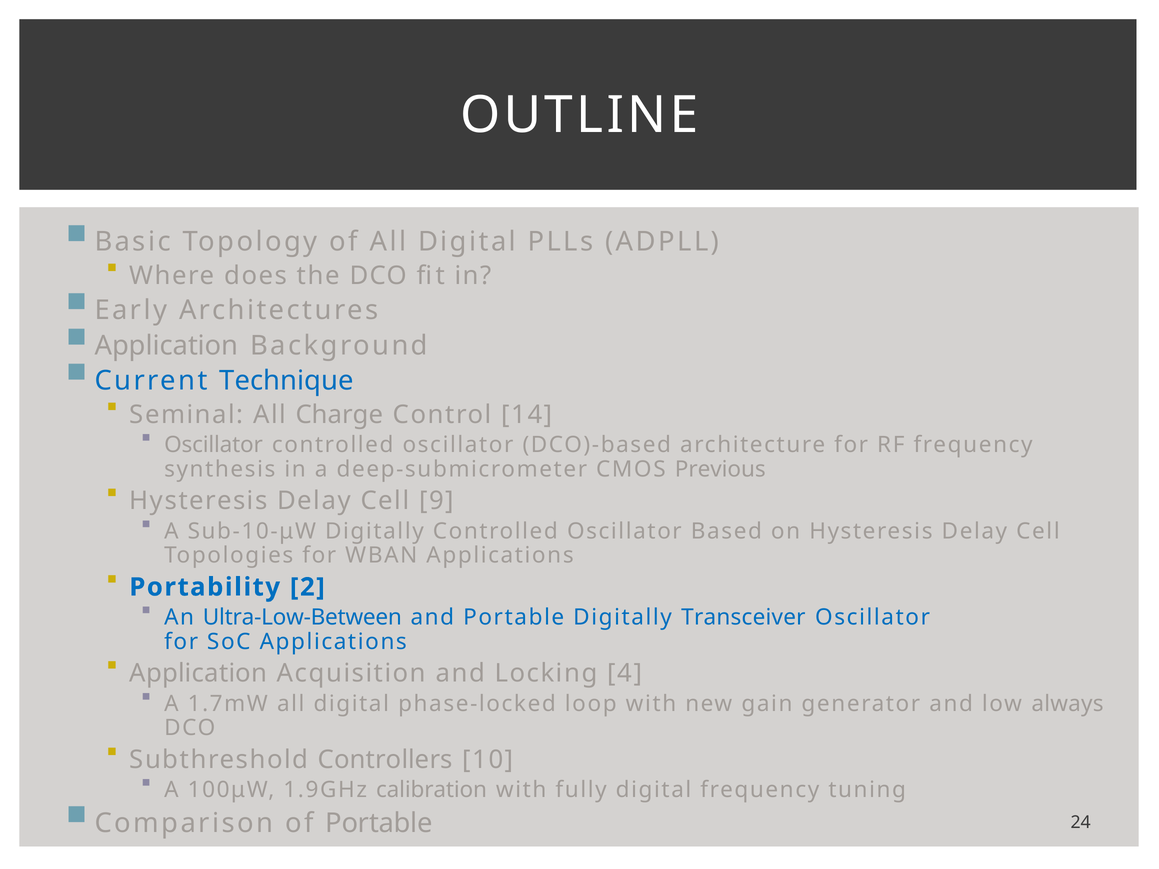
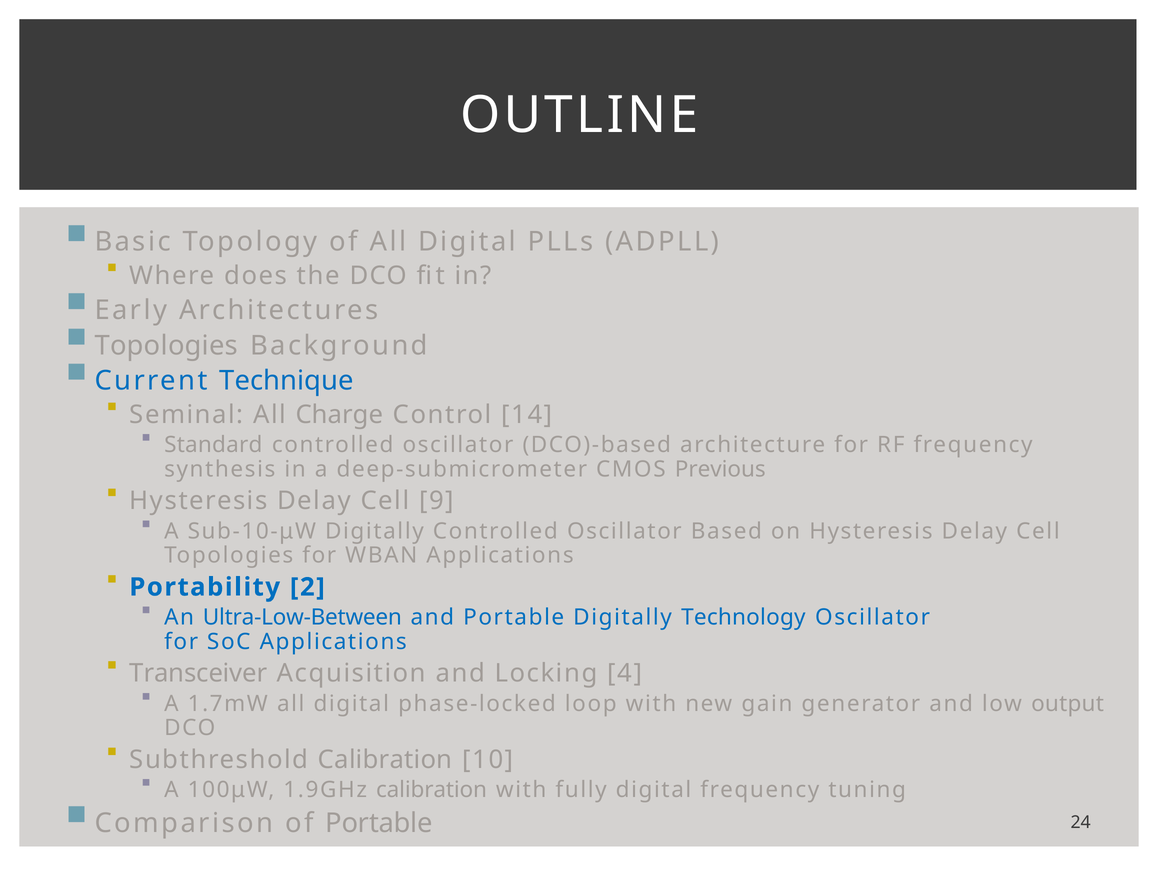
Application: Application -> Topologies (166, 346)
Oscillator: Oscillator -> Standard (213, 445)
Transceiver: Transceiver -> Technology (743, 618)
Application: Application -> Transceiver (198, 674)
always: always -> output (1068, 704)
Subthreshold Controllers: Controllers -> Calibration (385, 760)
